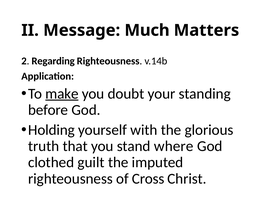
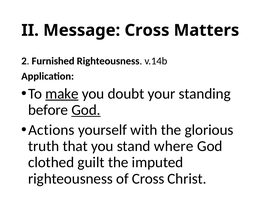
Message Much: Much -> Cross (147, 30)
Regarding: Regarding -> Furnished (53, 61)
God underline: none -> present (86, 110)
Holding: Holding -> Actions (51, 130)
